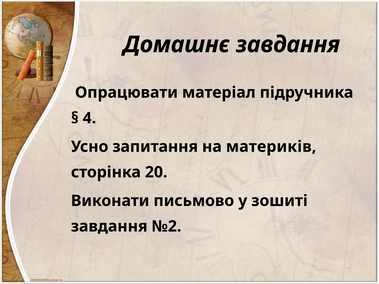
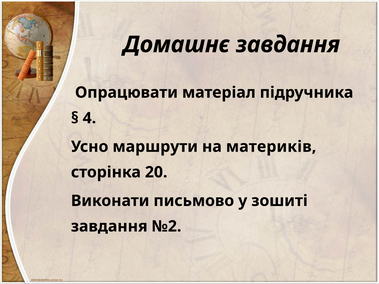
запитання: запитання -> маршрути (155, 147)
